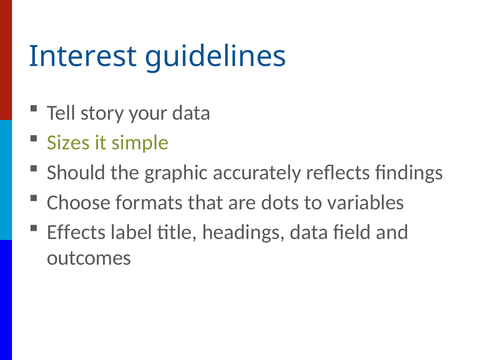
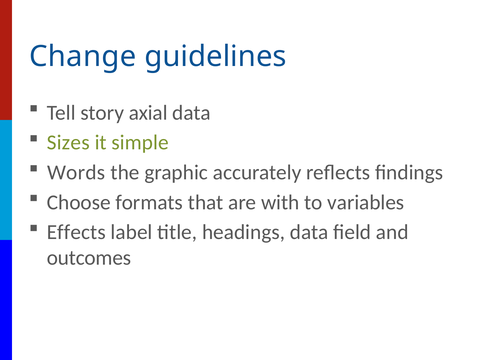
Interest: Interest -> Change (83, 56)
your: your -> axial (148, 113)
Should: Should -> Words (76, 172)
dots: dots -> with (280, 202)
